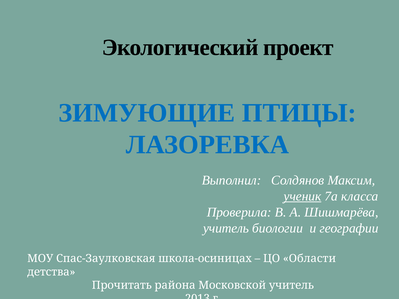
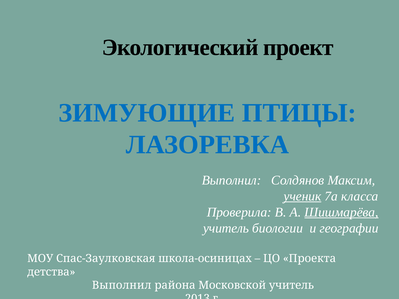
Шишмарёва underline: none -> present (341, 212)
Области: Области -> Проекта (310, 259)
Прочитать: Прочитать -> Выполнил (122, 285)
